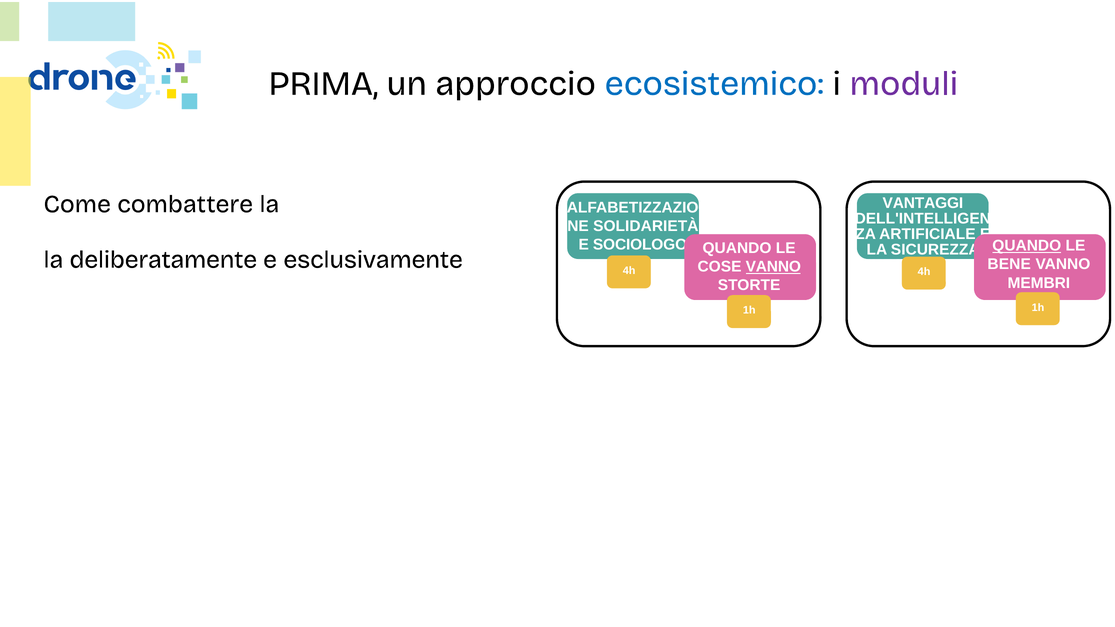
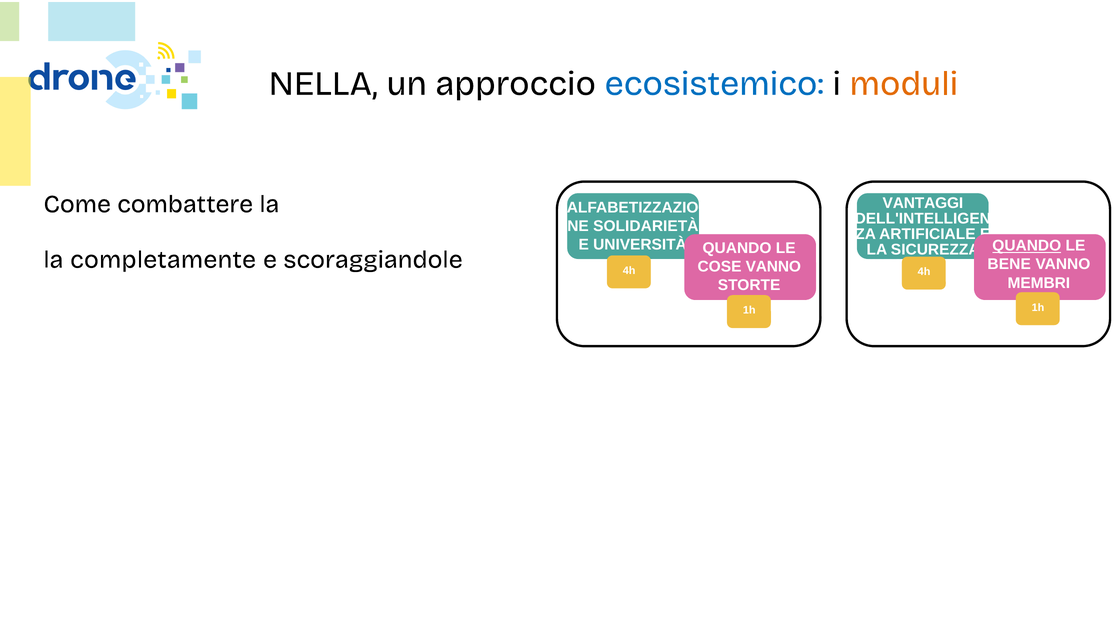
PRIMA: PRIMA -> NELLA (323, 84)
moduli colour: purple -> orange (904, 84)
SOCIOLOGO: SOCIOLOGO -> UNIVERSITÀ (640, 245)
deliberatamente: deliberatamente -> completamente (163, 260)
esclusivamente: esclusivamente -> scoraggiandole (373, 260)
VANNO underline: present -> none (773, 267)
